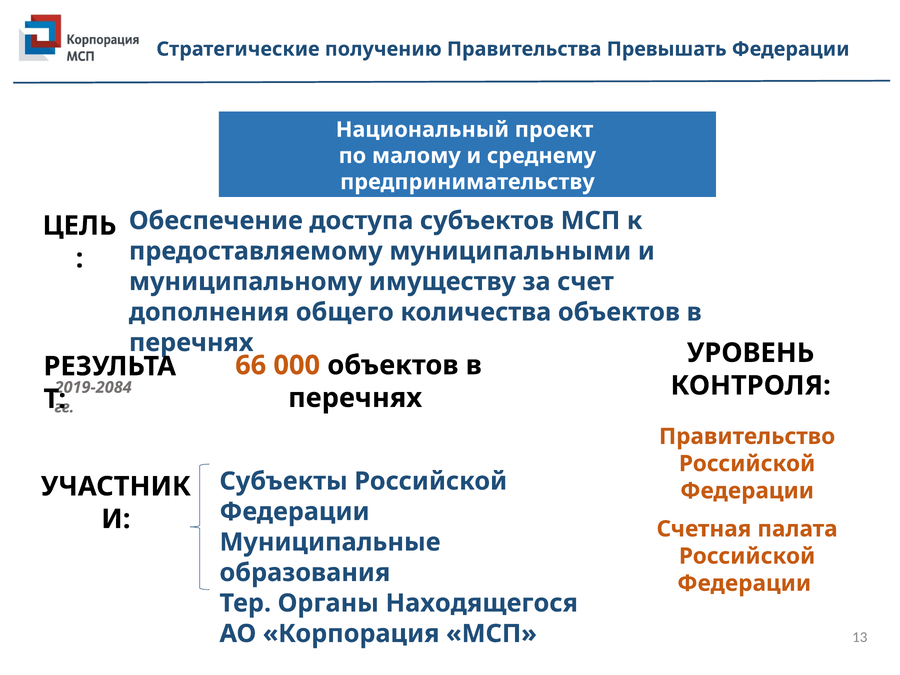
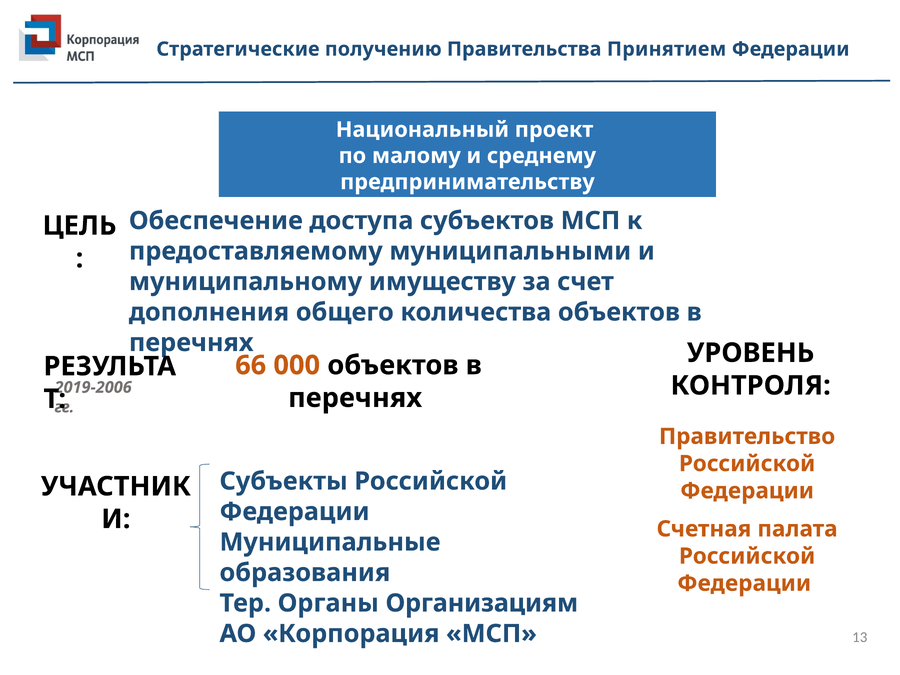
Превышать: Превышать -> Принятием (667, 49)
2019-2084: 2019-2084 -> 2019-2006 (93, 387)
Находящегося: Находящегося -> Организациям (482, 603)
